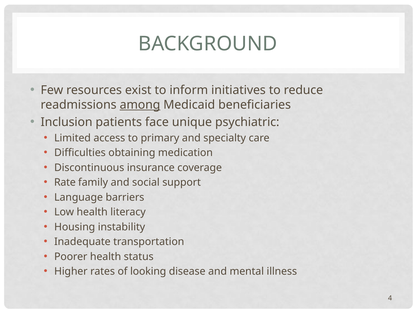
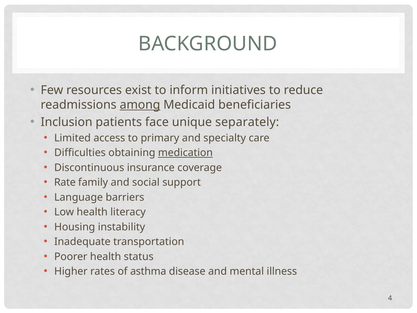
psychiatric: psychiatric -> separately (247, 122)
medication underline: none -> present (185, 153)
looking: looking -> asthma (148, 271)
